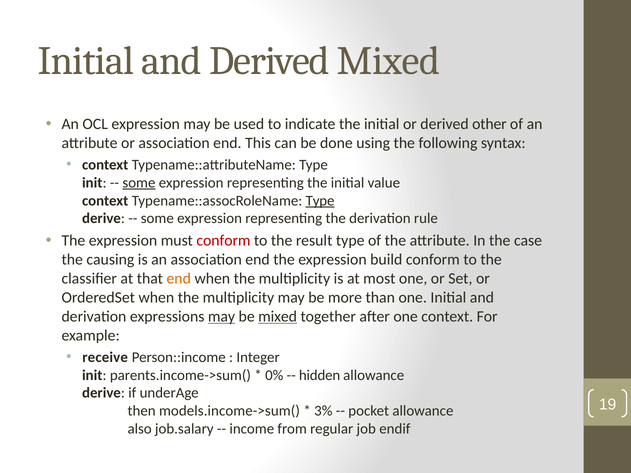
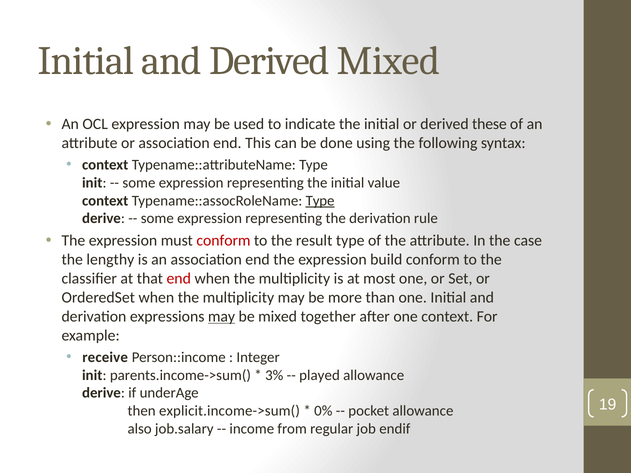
other: other -> these (489, 124)
some underline: present -> none (139, 183)
causing: causing -> lengthy (110, 260)
end colour: orange -> red (179, 279)
mixed underline: present -> none (278, 317)
0%: 0% -> 3% (274, 375)
hidden: hidden -> played (319, 375)
models.income->sum(: models.income->sum( -> explicit.income->sum( (229, 411)
3%: 3% -> 0% (323, 411)
